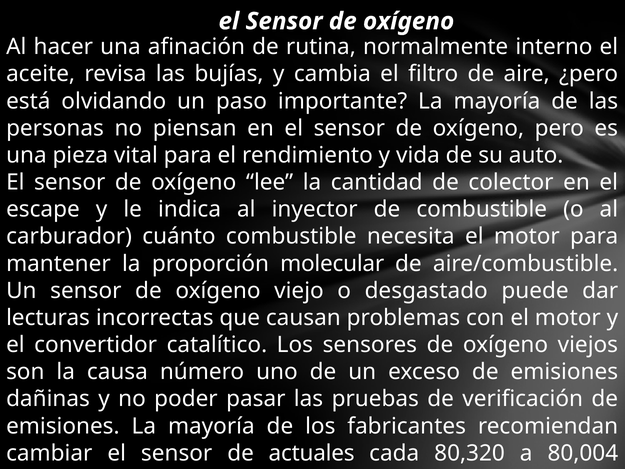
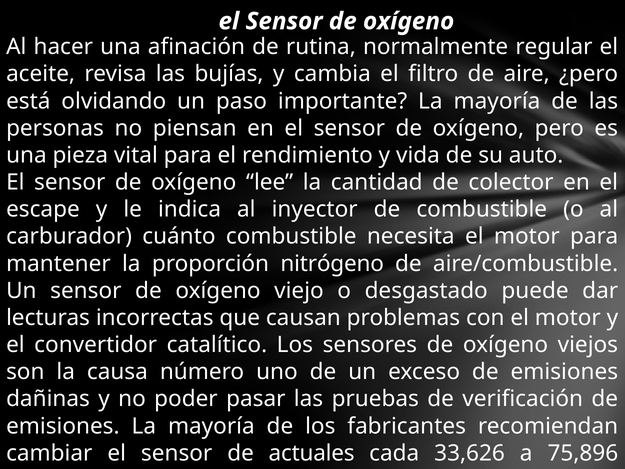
interno: interno -> regular (554, 47)
molecular: molecular -> nitrógeno (332, 263)
80,320: 80,320 -> 33,626 (470, 453)
80,004: 80,004 -> 75,896 (583, 453)
